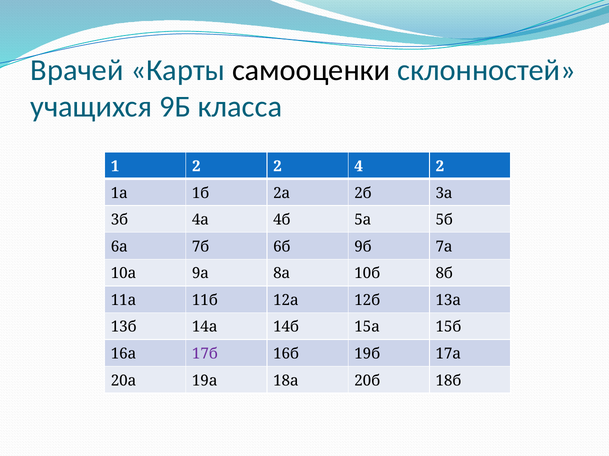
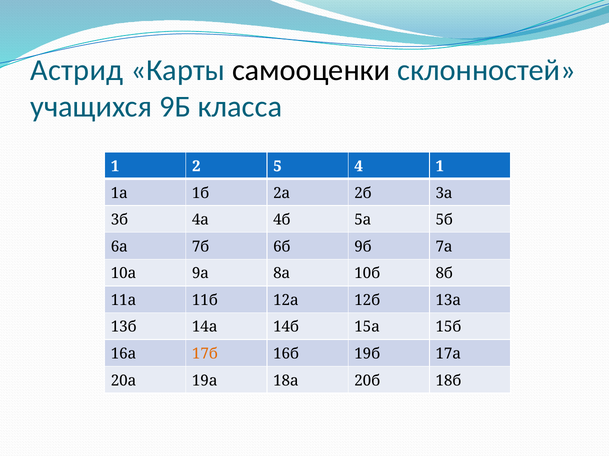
Врачей: Врачей -> Астрид (77, 70)
2 2: 2 -> 5 (277, 167)
4 2: 2 -> 1 (440, 167)
17б colour: purple -> orange (205, 354)
